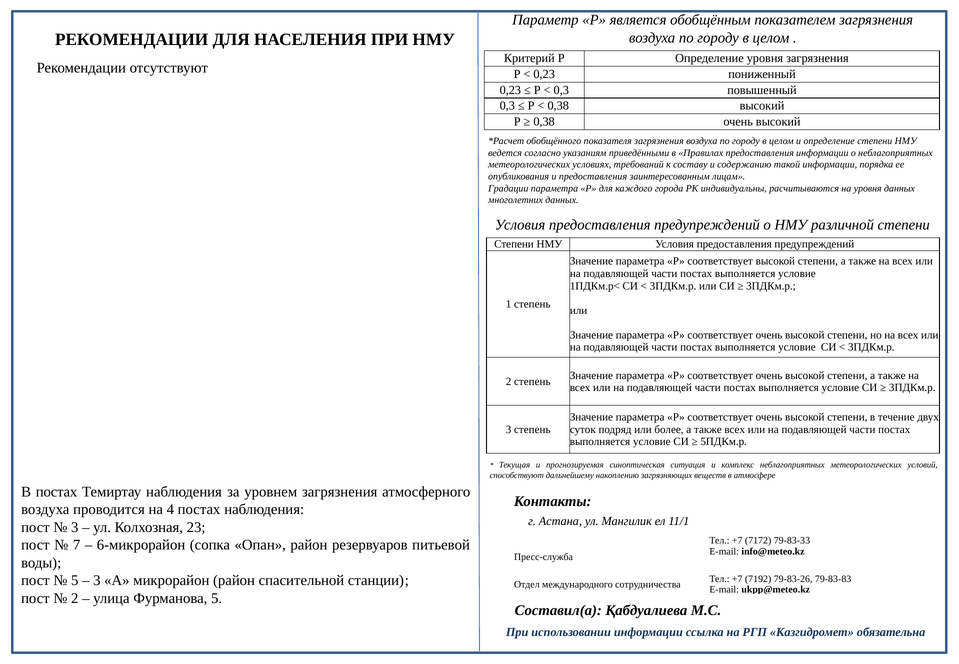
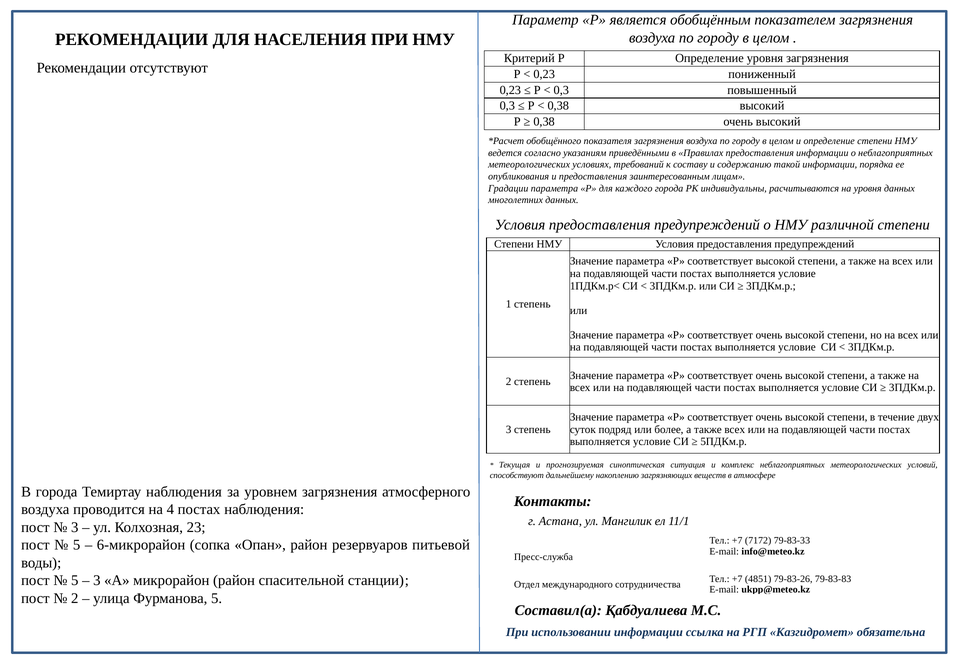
В постах: постах -> города (57, 492)
7: 7 -> 5 (77, 545)
7192: 7192 -> 4851 (758, 579)
